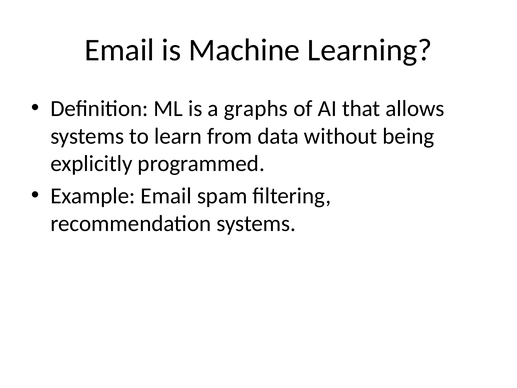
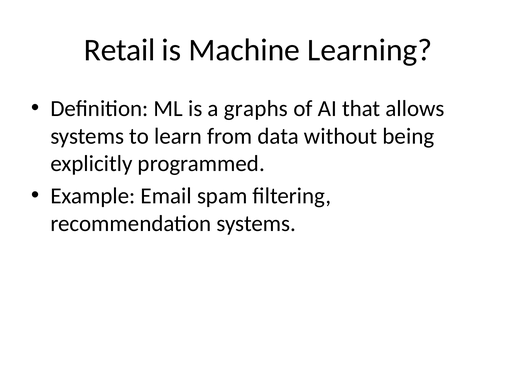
Email: Email -> Retail (120, 50)
